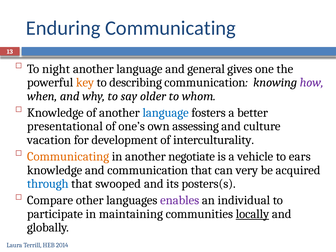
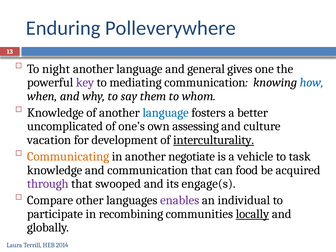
Enduring Communicating: Communicating -> Polleverywhere (170, 28)
key colour: orange -> purple (85, 83)
describing: describing -> mediating (136, 83)
how colour: purple -> blue (312, 83)
older: older -> them (153, 96)
presentational: presentational -> uncomplicated (65, 126)
interculturality underline: none -> present (214, 140)
ears: ears -> task (300, 157)
very: very -> food (247, 170)
through colour: blue -> purple (48, 184)
posters(s: posters(s -> engage(s (209, 184)
maintaining: maintaining -> recombining (131, 214)
